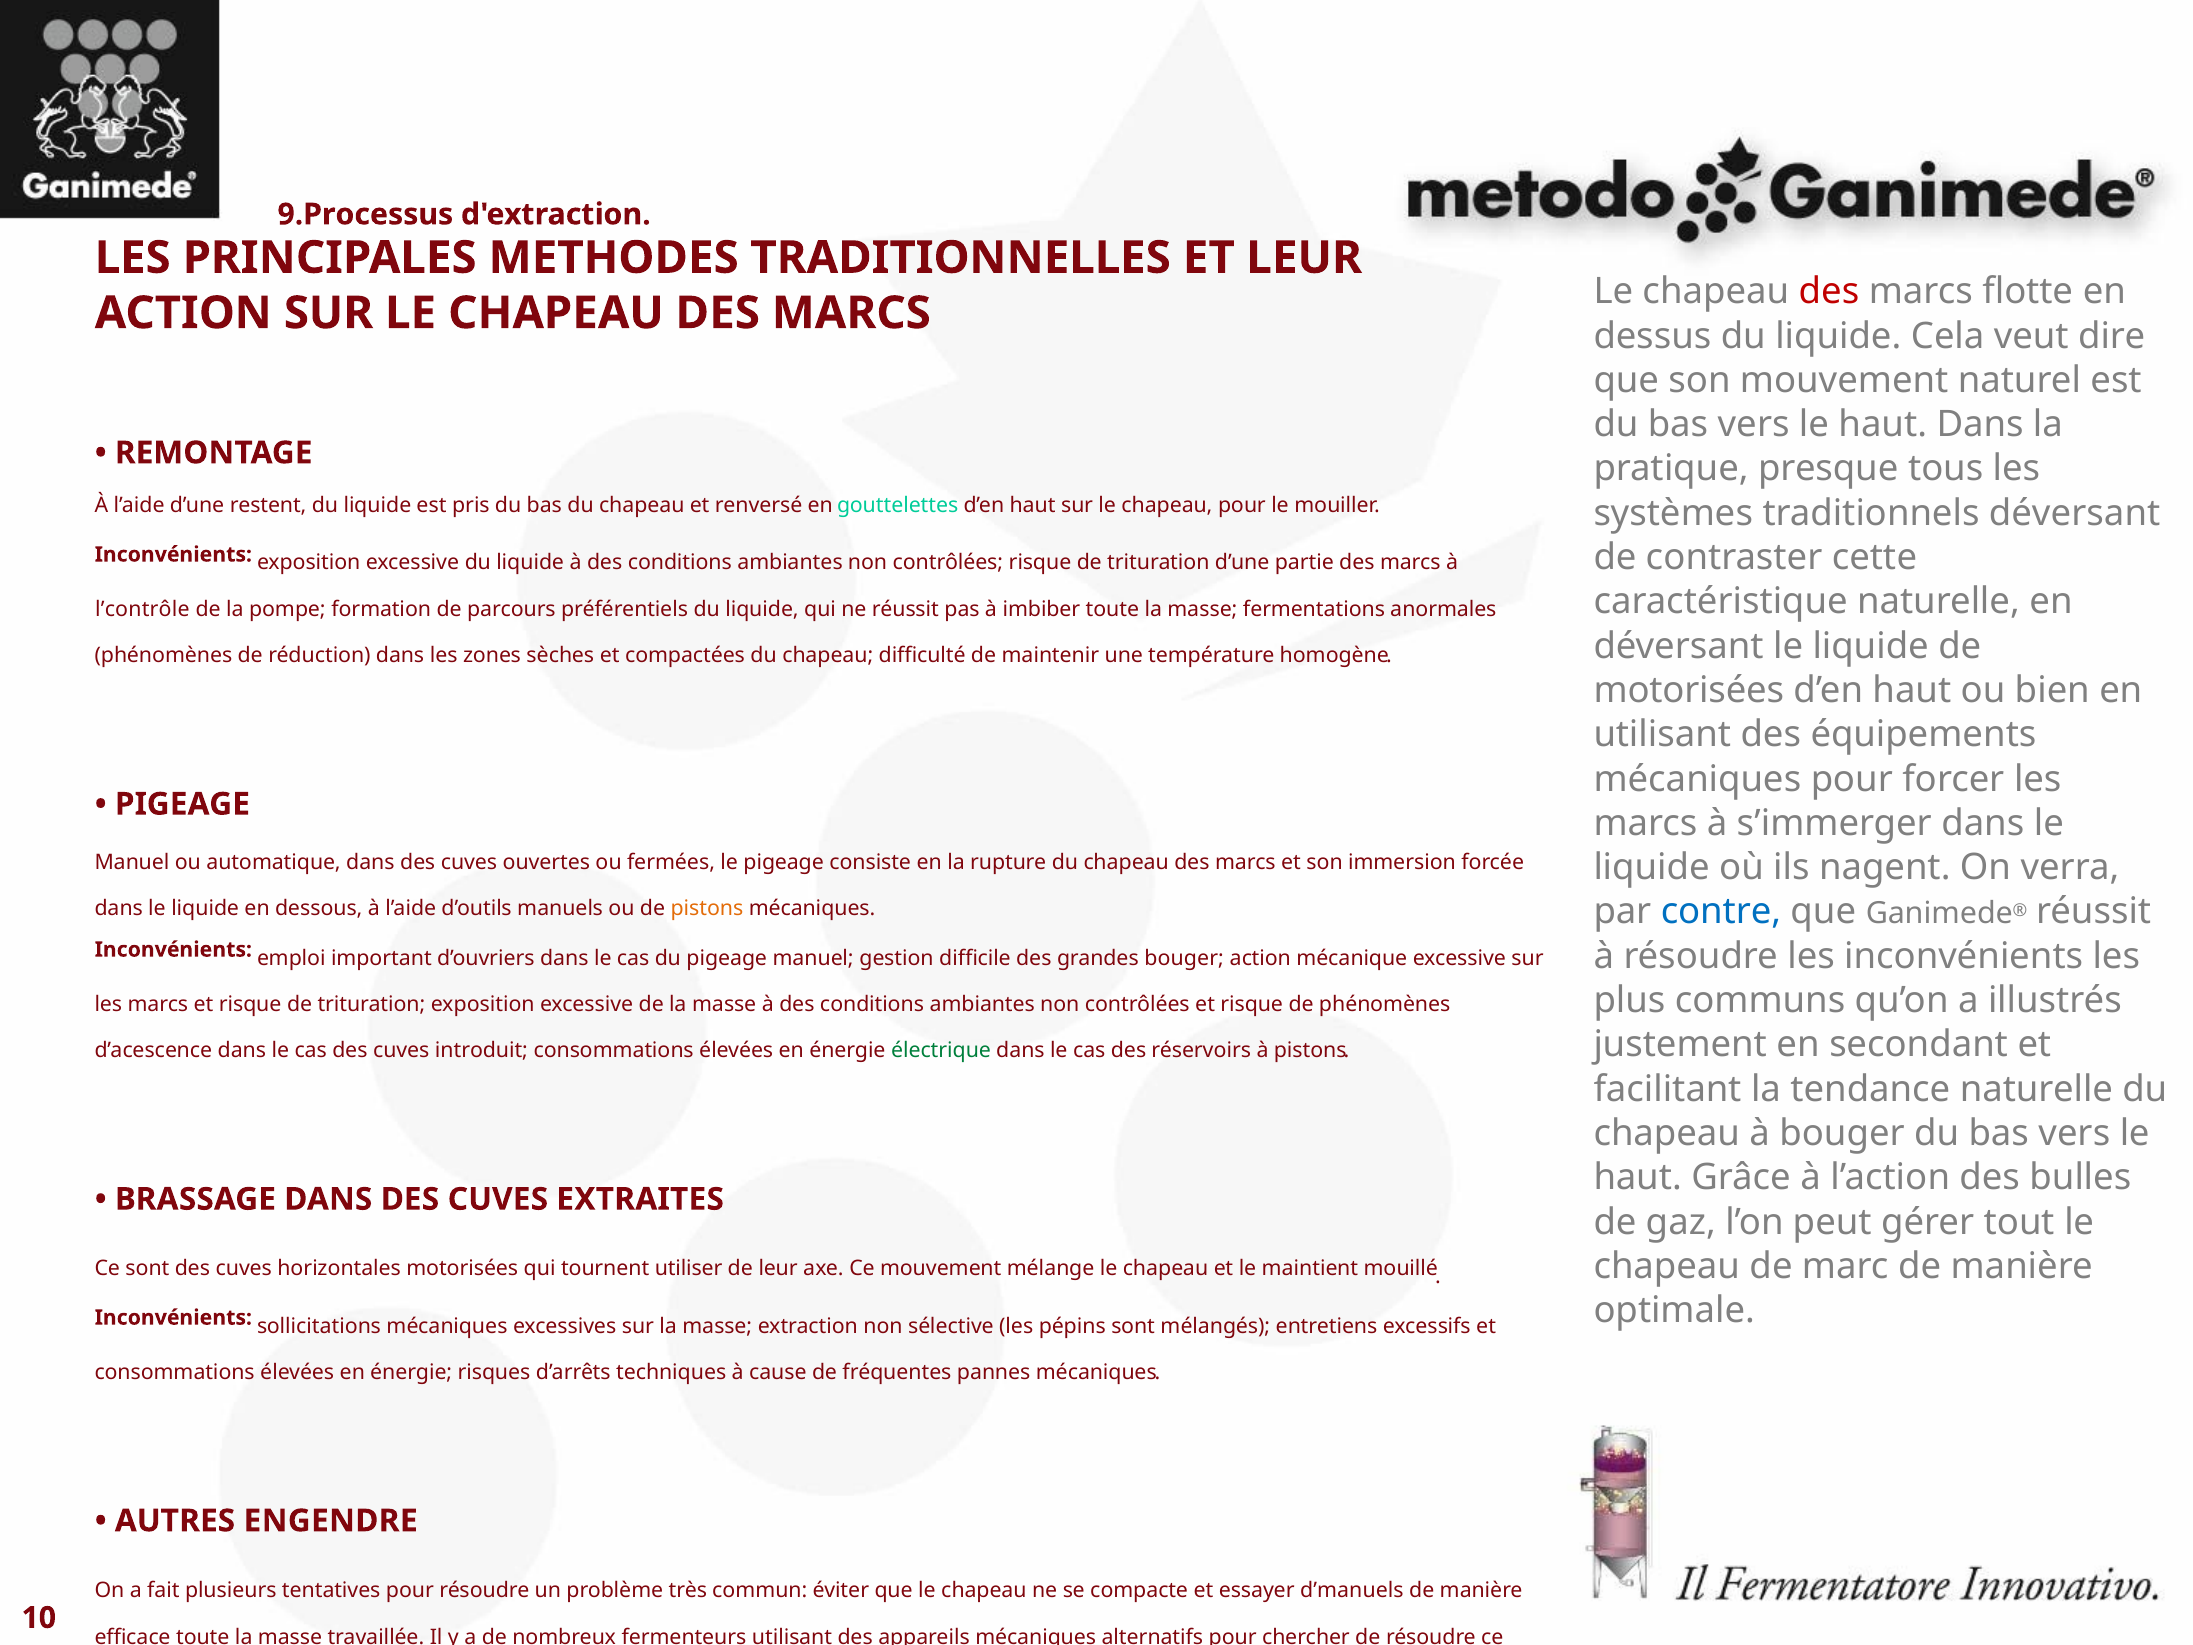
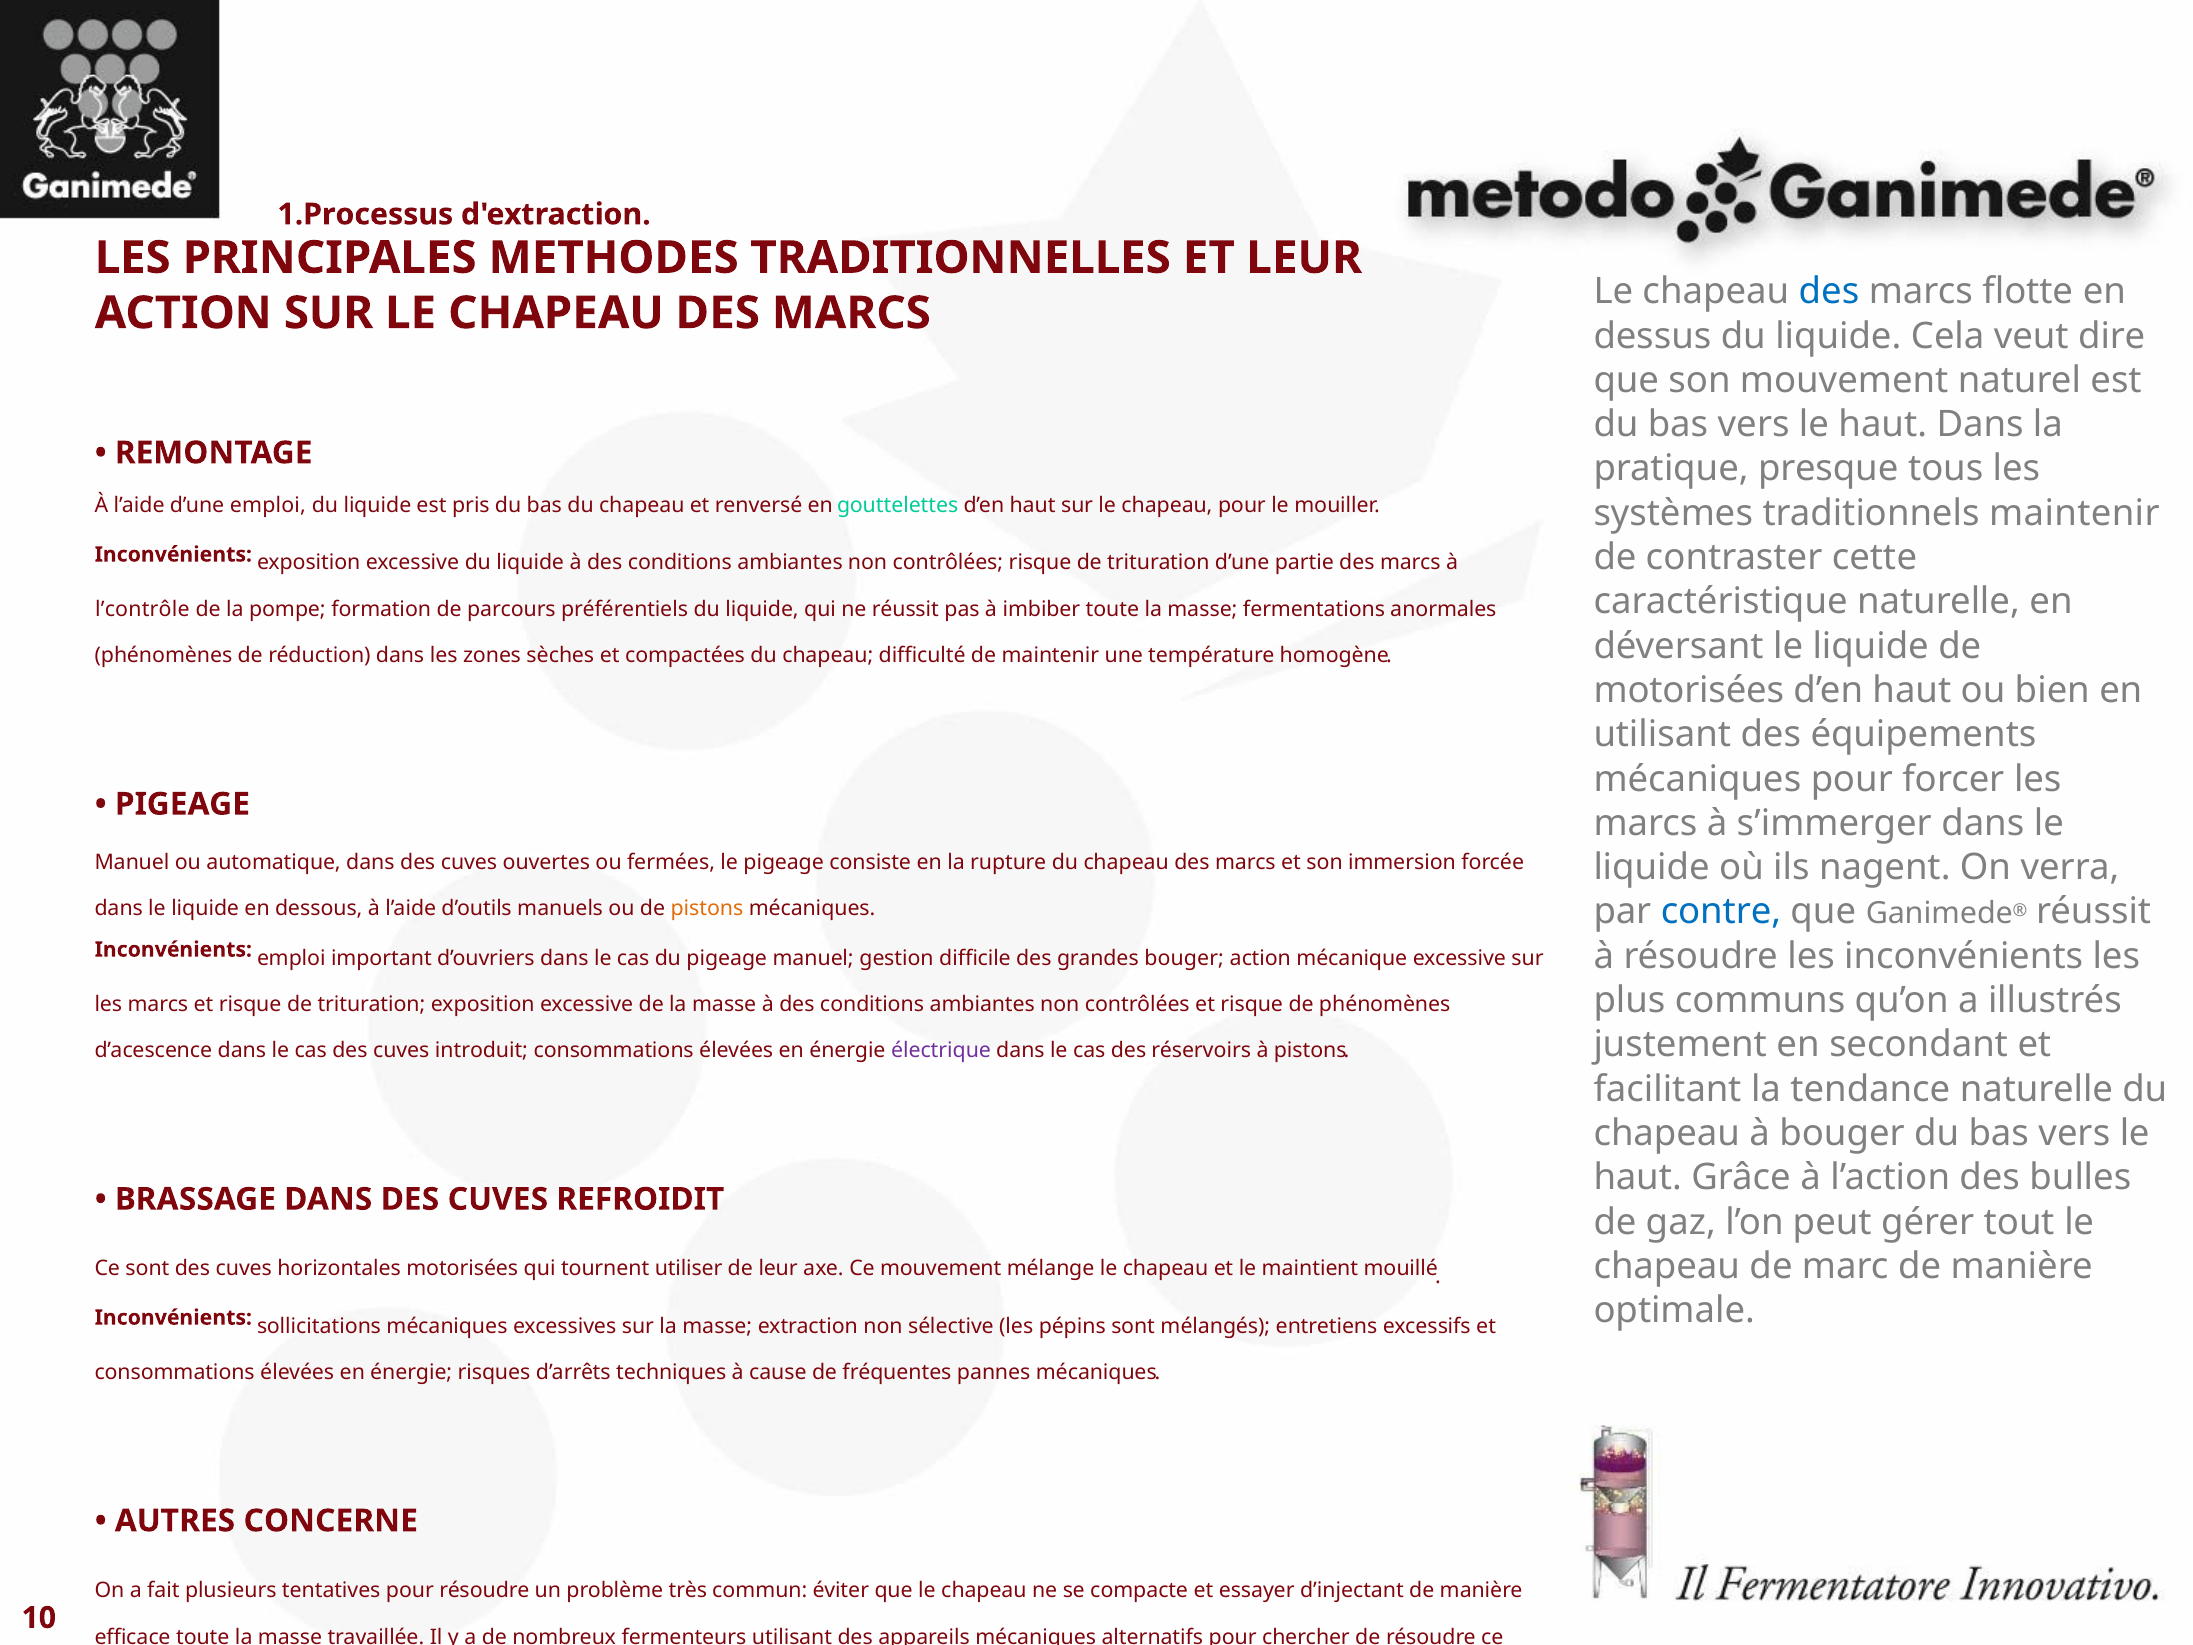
9.Processus: 9.Processus -> 1.Processus (365, 214)
des colour: red -> blue (1829, 292)
d’une restent: restent -> emploi (268, 505)
traditionnels déversant: déversant -> maintenir (2074, 513)
électrique colour: green -> purple (941, 1051)
EXTRAITES: EXTRAITES -> REFROIDIT (640, 1199)
ENGENDRE: ENGENDRE -> CONCERNE (331, 1521)
d’manuels: d’manuels -> d’injectant (1352, 1590)
